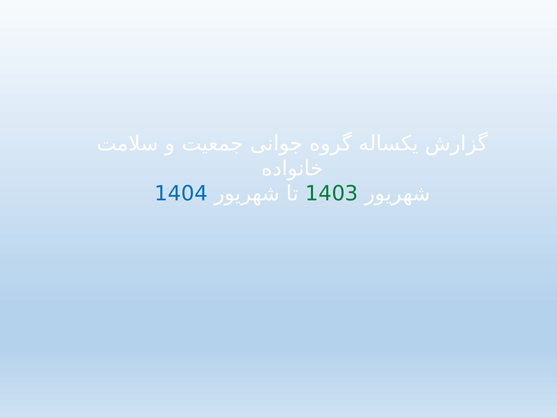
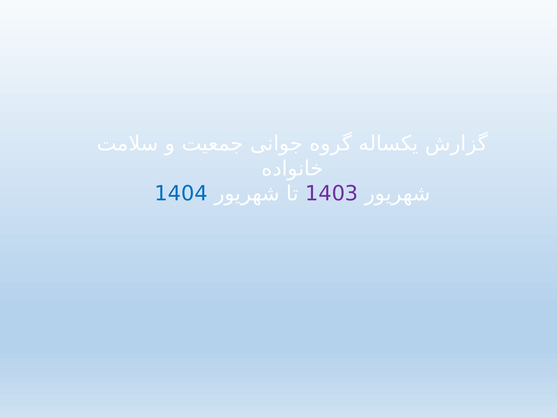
1403 colour: green -> purple (332, 194)
